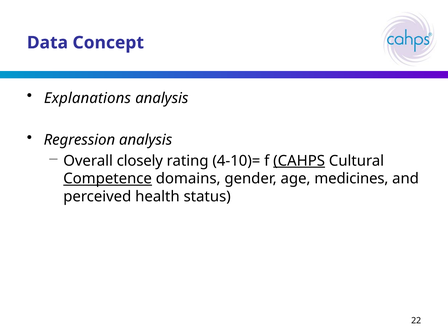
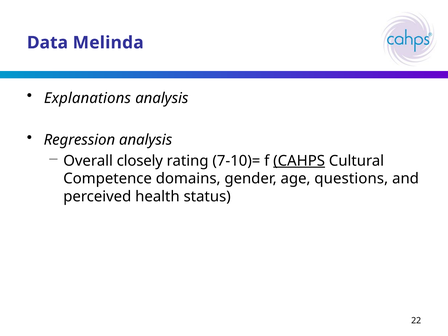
Concept: Concept -> Melinda (108, 43)
4-10)=: 4-10)= -> 7-10)= (236, 161)
Competence underline: present -> none (108, 179)
medicines: medicines -> questions (351, 179)
